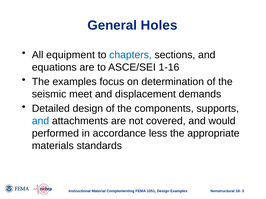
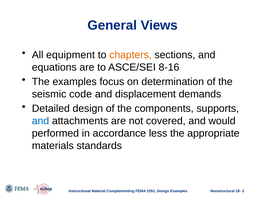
Holes: Holes -> Views (159, 25)
chapters colour: blue -> orange (131, 55)
1-16: 1-16 -> 8-16 (169, 67)
meet: meet -> code (81, 94)
